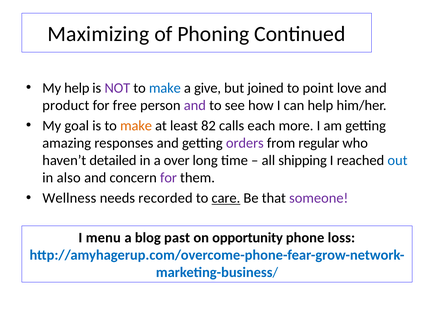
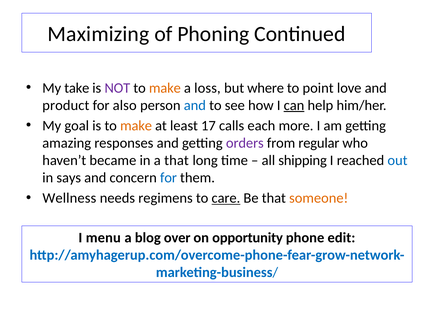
My help: help -> take (77, 88)
make colour: blue -> orange (165, 88)
give: give -> loss (207, 88)
joined: joined -> where (266, 88)
free: free -> also (125, 105)
and colour: purple -> blue (195, 105)
can underline: none -> present (294, 105)
82: 82 -> 17 (208, 125)
detailed: detailed -> became (113, 160)
a over: over -> that (177, 160)
also: also -> says (69, 178)
for colour: purple -> blue (168, 178)
recorded: recorded -> regimens (165, 198)
someone colour: purple -> orange (319, 198)
past: past -> over (177, 237)
loss: loss -> edit (341, 237)
